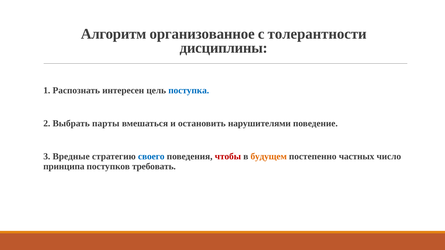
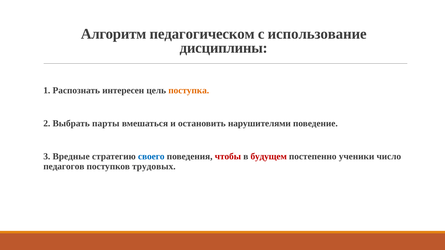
организованное: организованное -> педагогическом (202, 34)
толерантности: толерантности -> использование (317, 34)
поступка colour: blue -> orange (189, 90)
будущем colour: orange -> red (269, 157)
частных: частных -> ученики (357, 157)
принципа: принципа -> педагогов (64, 167)
требовать: требовать -> трудовых (154, 167)
